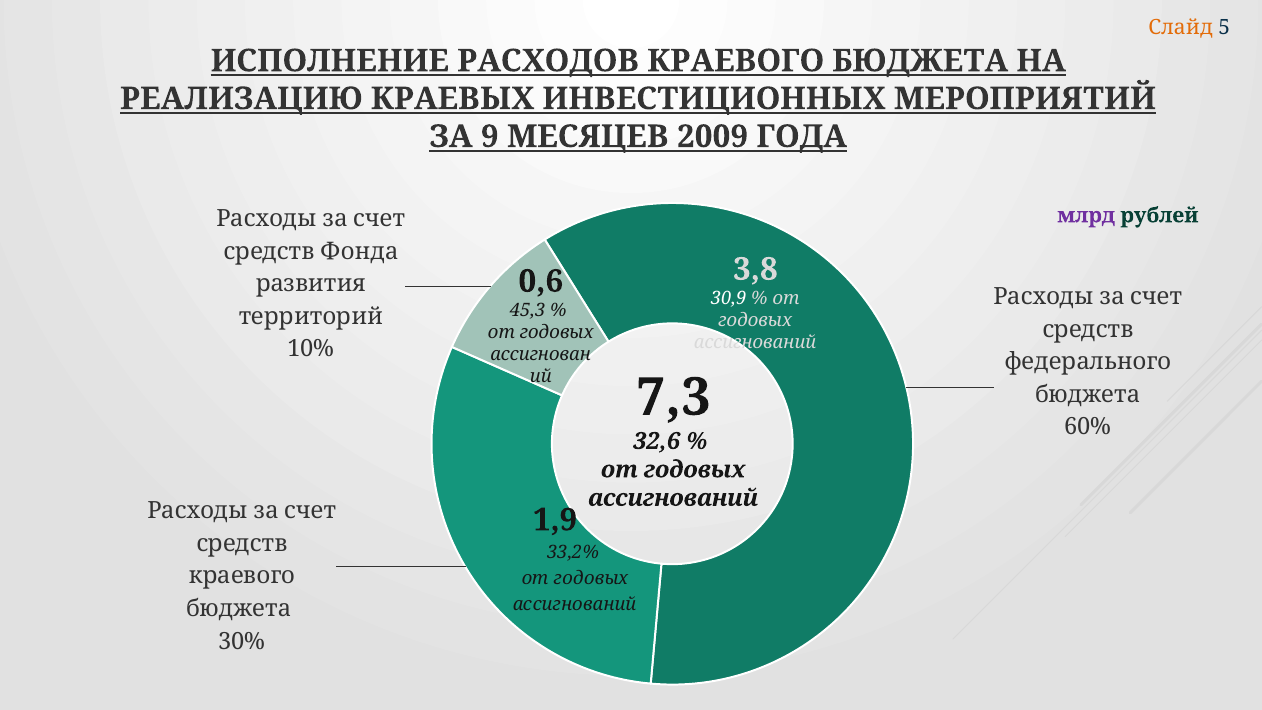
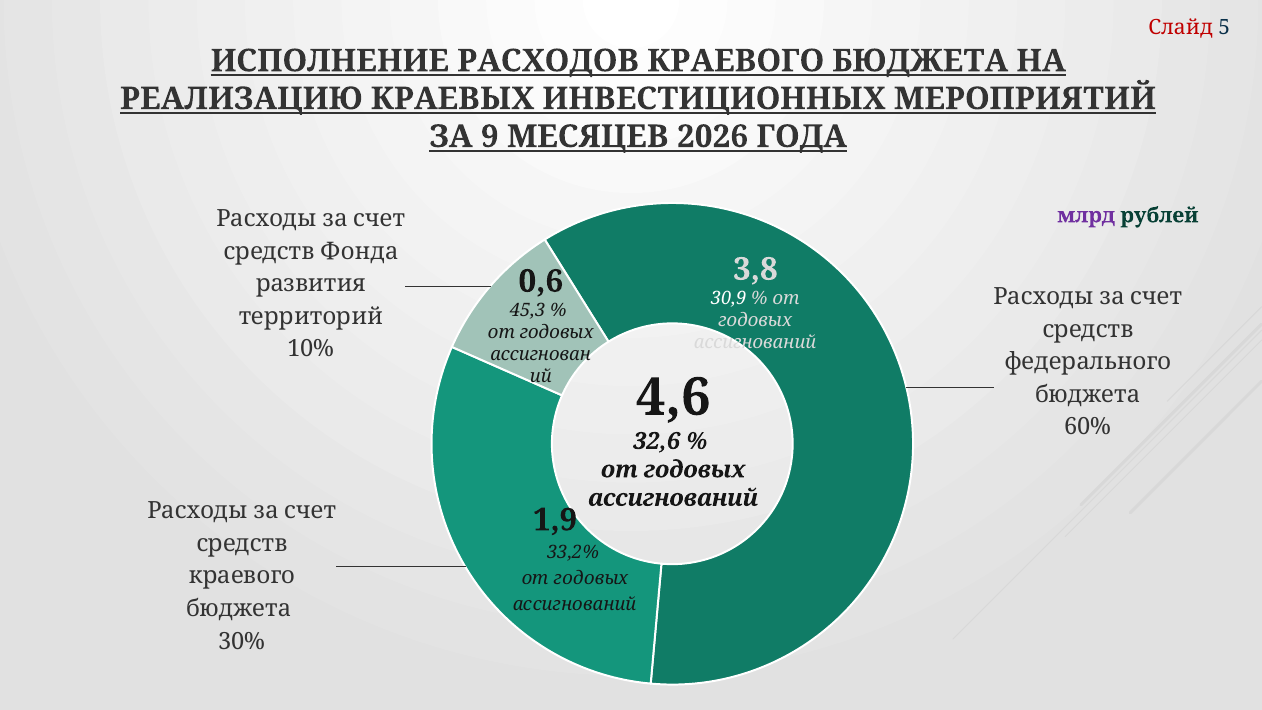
Слайд colour: orange -> red (1181, 28)
2009: 2009 -> 2026 (713, 137)
7,3: 7,3 -> 4,6 (673, 397)
